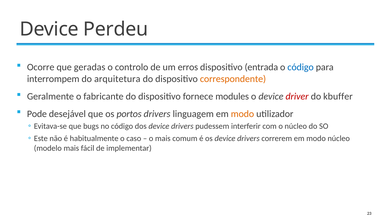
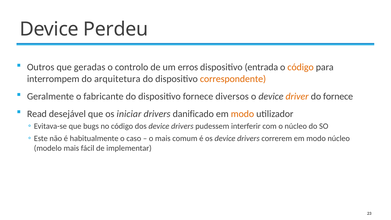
Ocorre: Ocorre -> Outros (41, 67)
código colour: blue -> orange (301, 67)
modules: modules -> diversos (232, 96)
driver colour: red -> orange (297, 96)
do kbuffer: kbuffer -> fornece (338, 96)
Pode: Pode -> Read (37, 114)
portos: portos -> iniciar (129, 114)
linguagem: linguagem -> danificado (193, 114)
